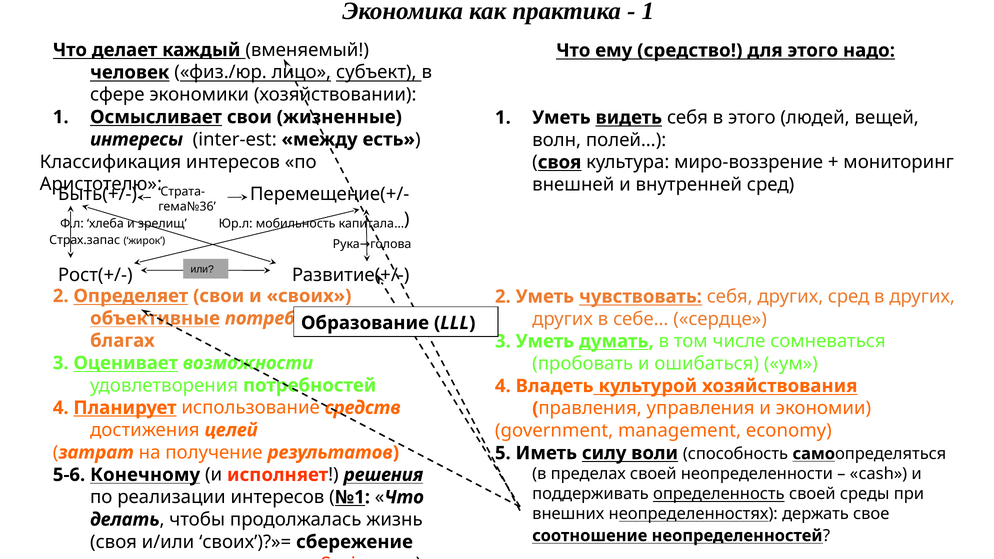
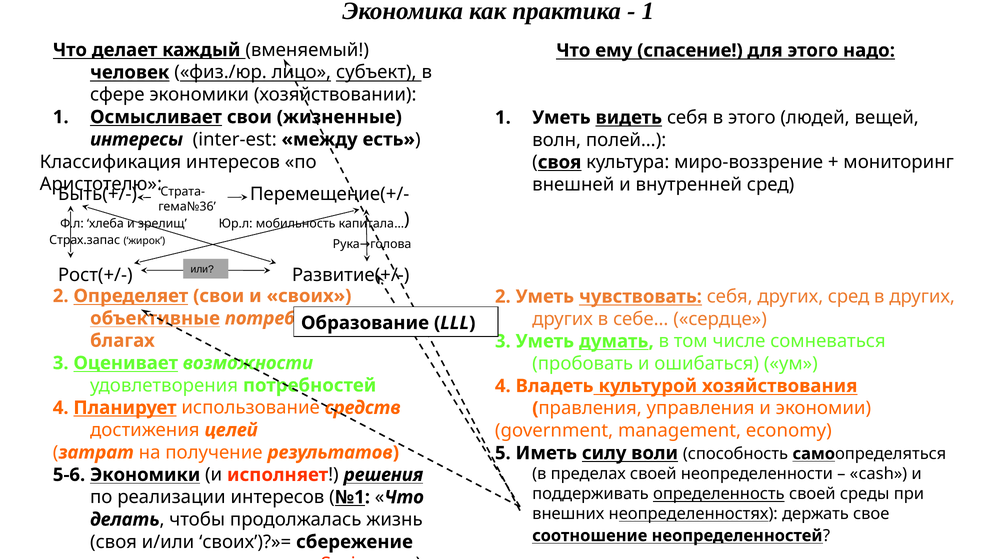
ему средство: средство -> спасение (690, 50)
5-6 Конечному: Конечному -> Экономики (145, 475)
